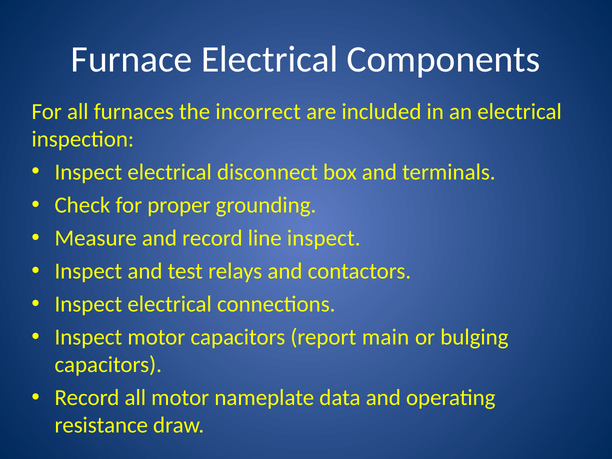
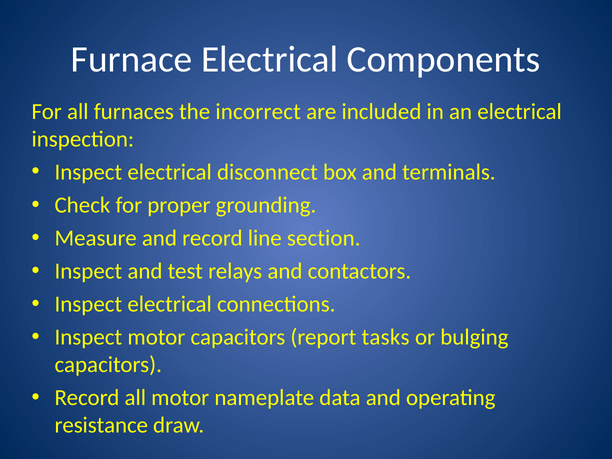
line inspect: inspect -> section (324, 238)
main: main -> tasks (386, 337)
